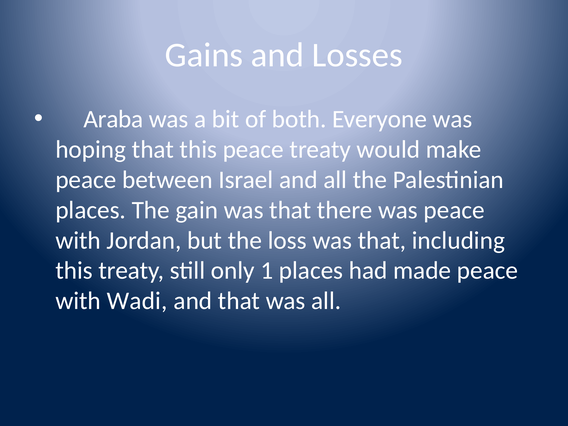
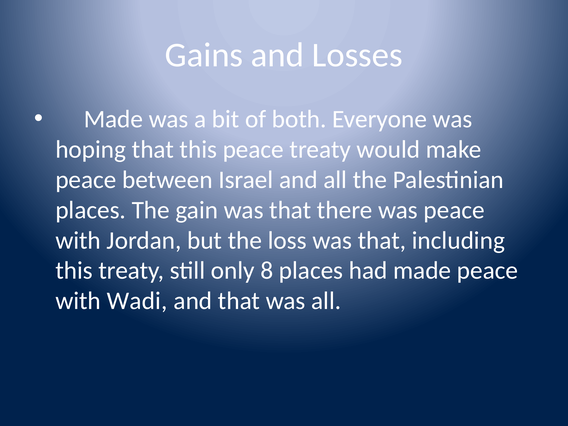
Araba: Araba -> Made (113, 119)
1: 1 -> 8 (267, 271)
